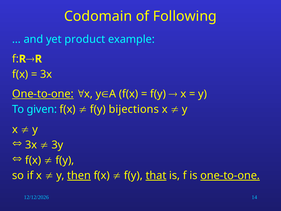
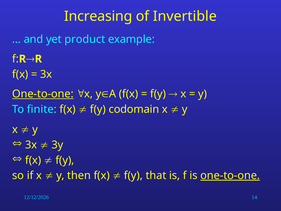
Codomain: Codomain -> Increasing (98, 16)
Following: Following -> Invertible (185, 16)
given: given -> finite (42, 109)
bijections: bijections -> codomain (134, 109)
then underline: present -> none (79, 175)
that underline: present -> none (156, 175)
